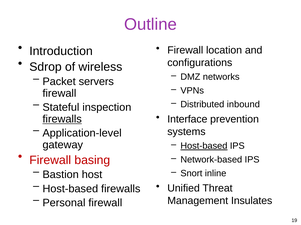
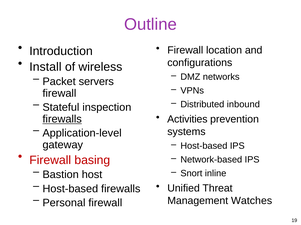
Sdrop: Sdrop -> Install (45, 67)
Interface: Interface -> Activities (187, 119)
Host-based underline: present -> none (204, 146)
Insulates: Insulates -> Watches (252, 201)
